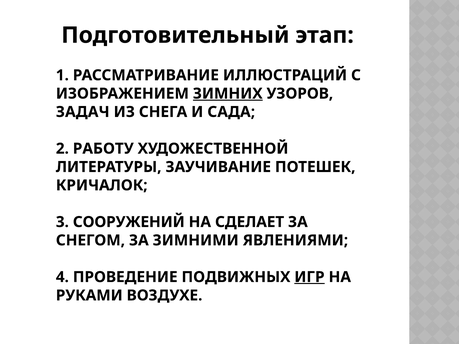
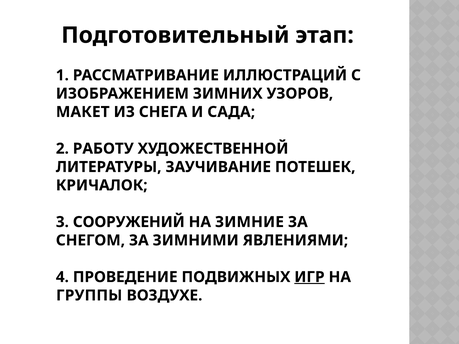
ЗИМНИХ underline: present -> none (228, 94)
ЗАДАЧ: ЗАДАЧ -> МАКЕТ (83, 112)
СДЕЛАЕТ: СДЕЛАЕТ -> ЗИМНИЕ (249, 222)
РУКАМИ: РУКАМИ -> ГРУППЫ (89, 296)
